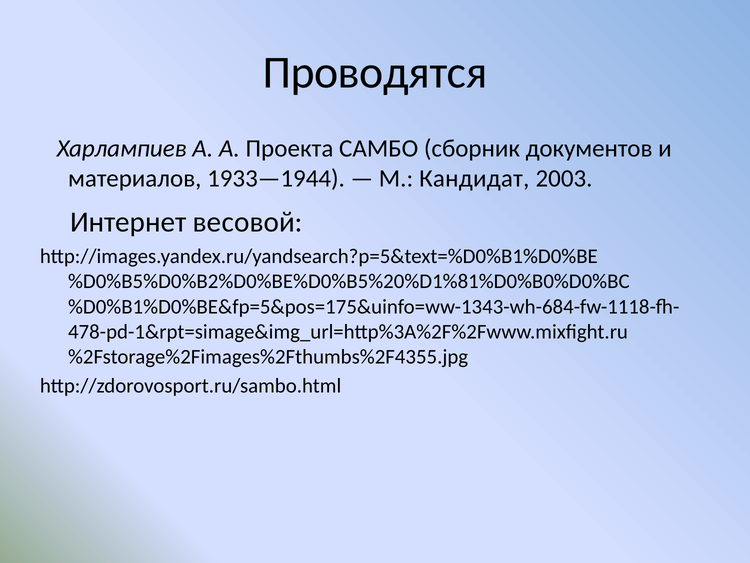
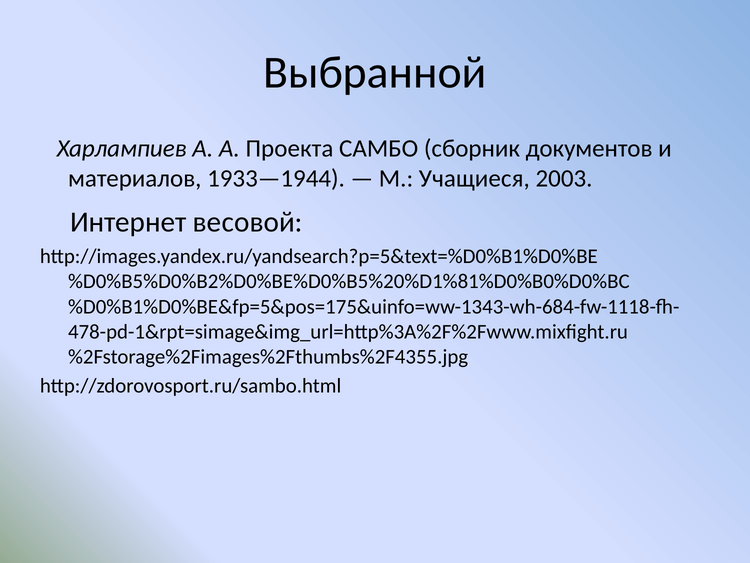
Проводятся: Проводятся -> Выбранной (375, 73)
Кандидат: Кандидат -> Учащиеся (474, 178)
